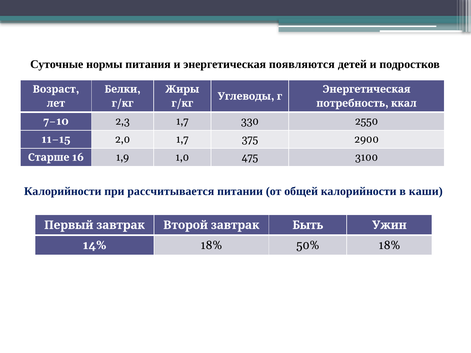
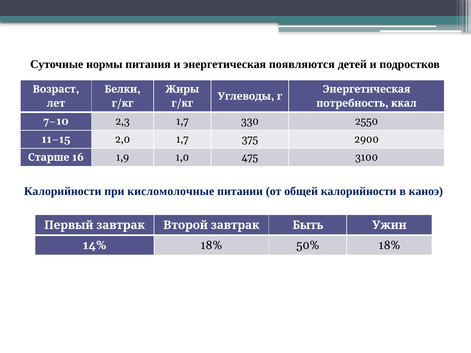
рассчитывается: рассчитывается -> кисломолочные (171, 191)
каши: каши -> каноэ (426, 191)
